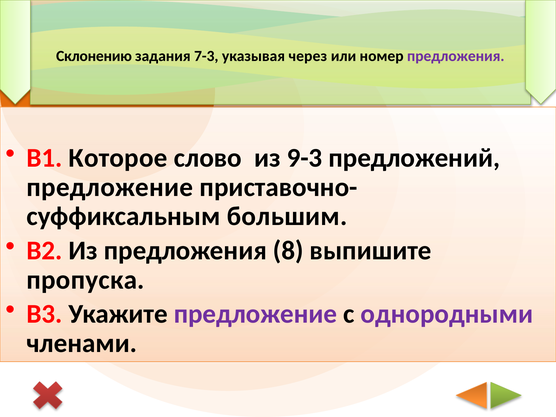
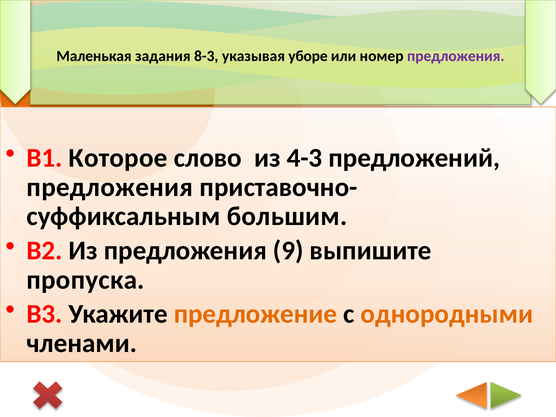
Склонению: Склонению -> Маленькая (94, 56)
7-3: 7-3 -> 8-3 (206, 56)
через: через -> уборе (308, 56)
9-3: 9-3 -> 4-3 (305, 158)
предложение: предложение -> предложения (110, 187)
8: 8 -> 9 (288, 251)
предложение colour: purple -> orange (255, 314)
однородными colour: purple -> orange (447, 314)
